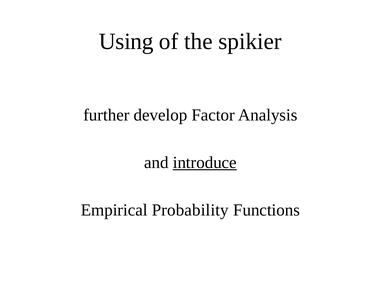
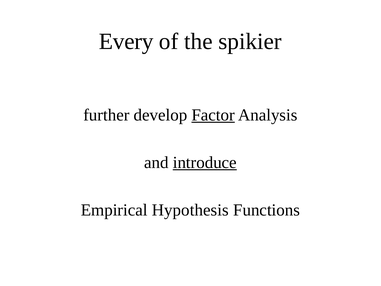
Using: Using -> Every (126, 41)
Factor underline: none -> present (213, 115)
Probability: Probability -> Hypothesis (190, 210)
